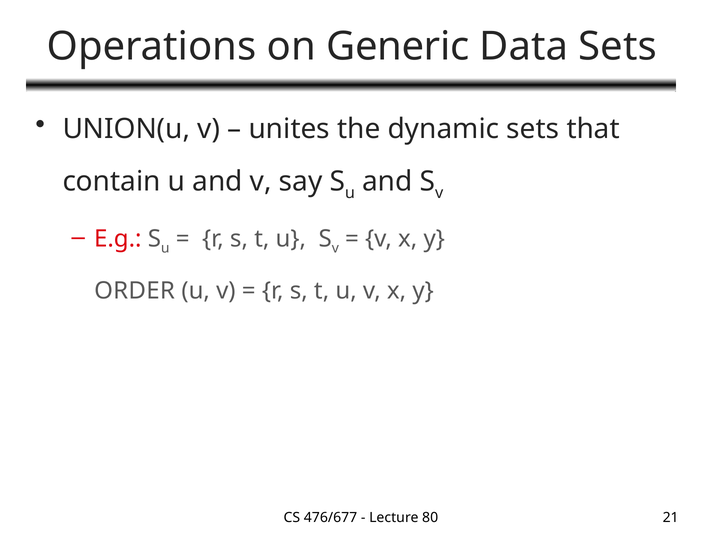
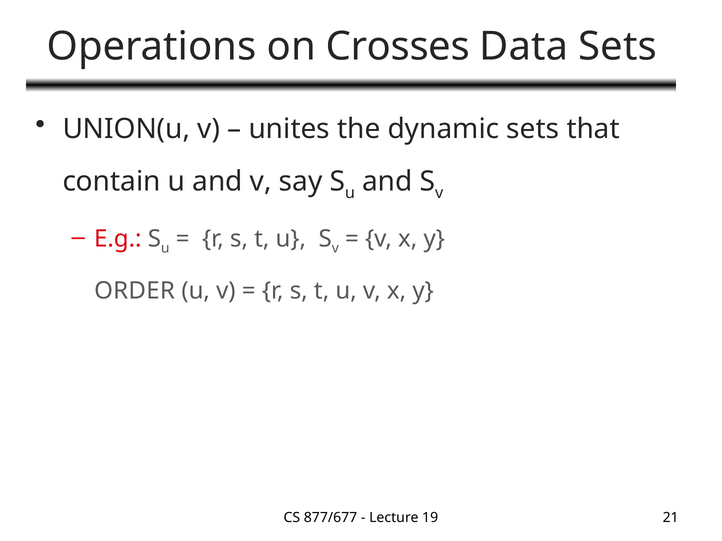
Generic: Generic -> Crosses (398, 46)
476/677: 476/677 -> 877/677 (331, 518)
80: 80 -> 19 (430, 518)
